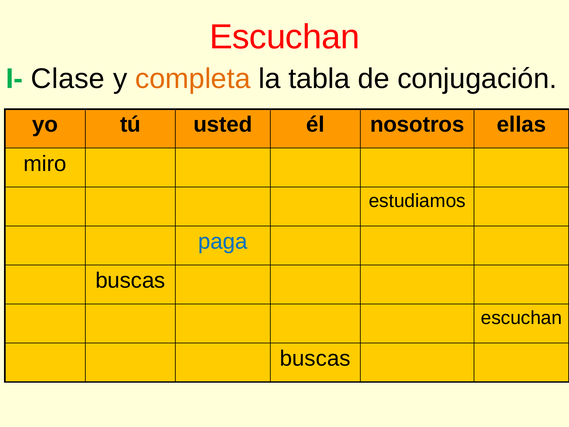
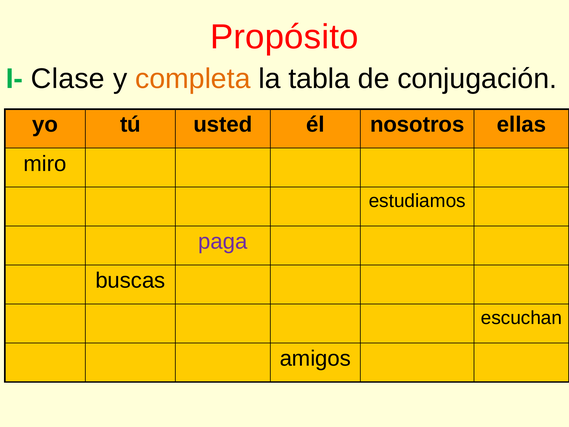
Escuchan: Escuchan -> Propósito (284, 37)
paga colour: blue -> purple (223, 242)
buscas: buscas -> amigos (315, 358)
